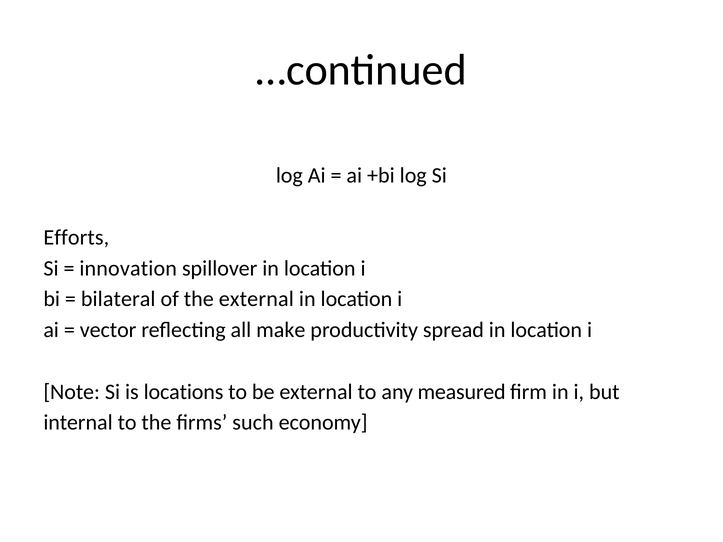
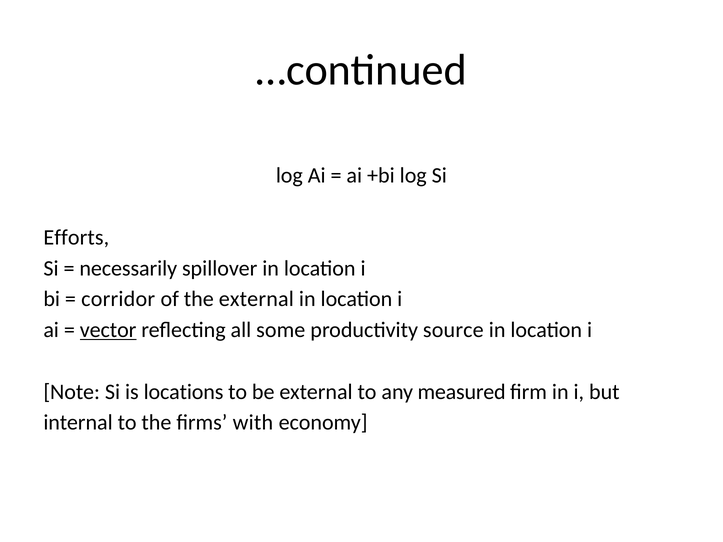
innovation: innovation -> necessarily (128, 268)
bilateral: bilateral -> corridor (118, 299)
vector underline: none -> present (108, 330)
make: make -> some (281, 330)
spread: spread -> source (453, 330)
such: such -> with (253, 423)
